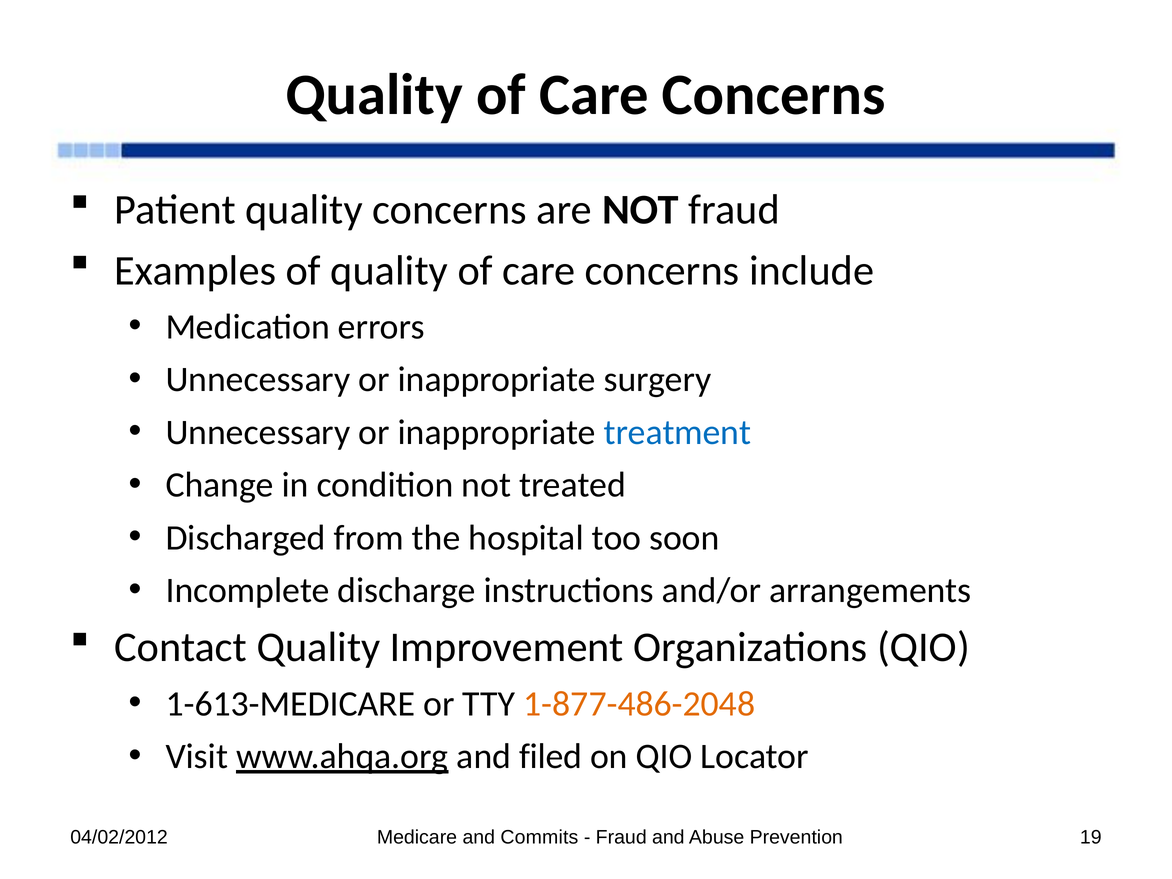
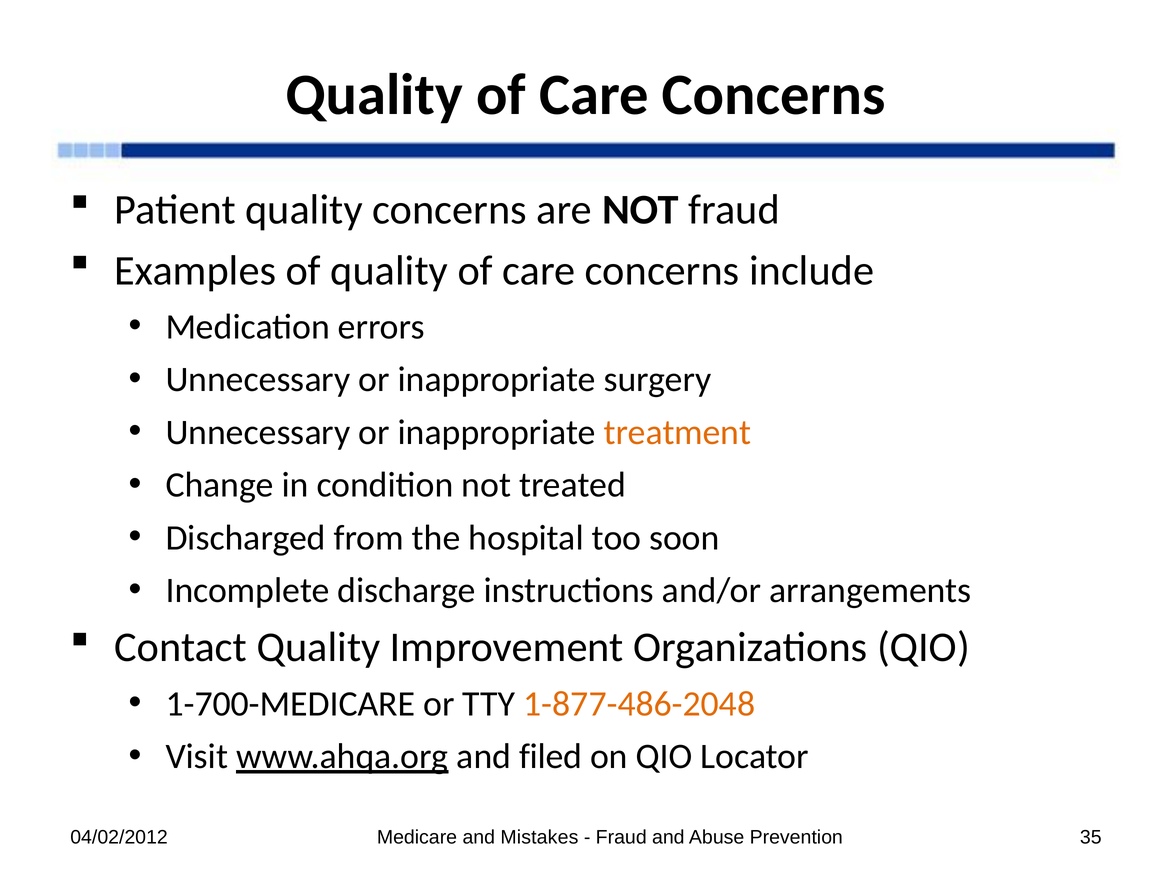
treatment colour: blue -> orange (677, 432)
1-613-MEDICARE: 1-613-MEDICARE -> 1-700-MEDICARE (290, 704)
Commits: Commits -> Mistakes (539, 837)
19: 19 -> 35 (1091, 837)
